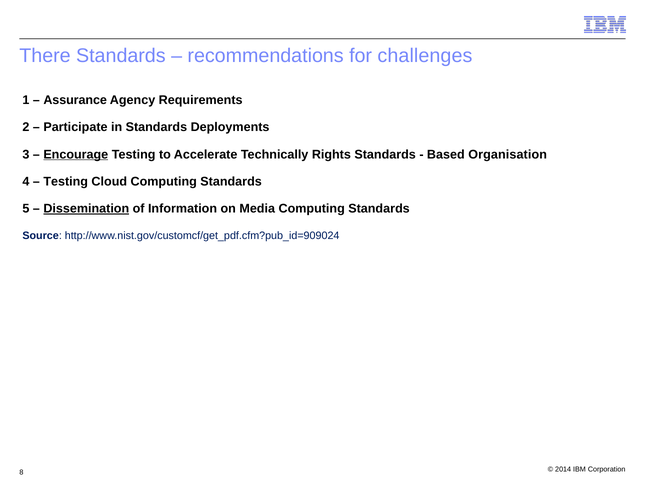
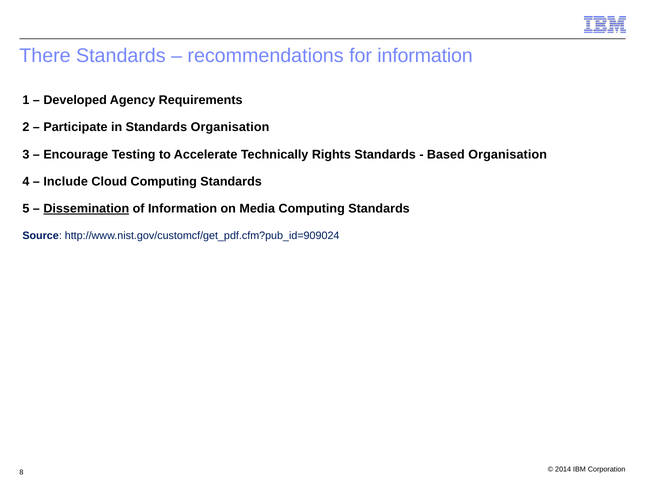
for challenges: challenges -> information (425, 56)
Assurance: Assurance -> Developed (75, 100)
Standards Deployments: Deployments -> Organisation (230, 127)
Encourage underline: present -> none (76, 154)
Testing: Testing -> Include (66, 181)
